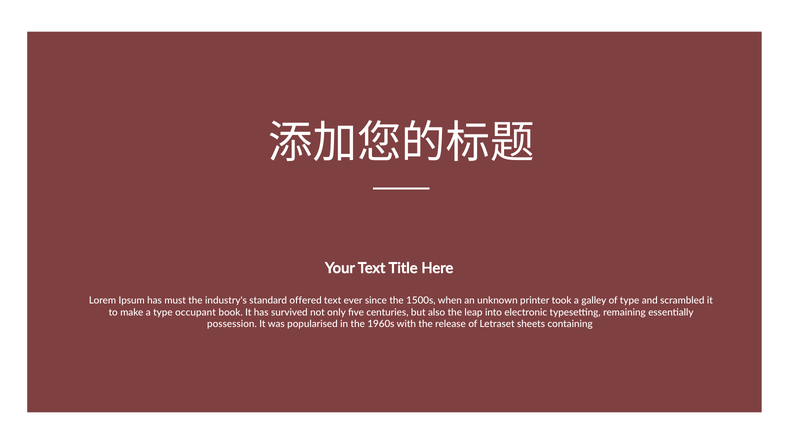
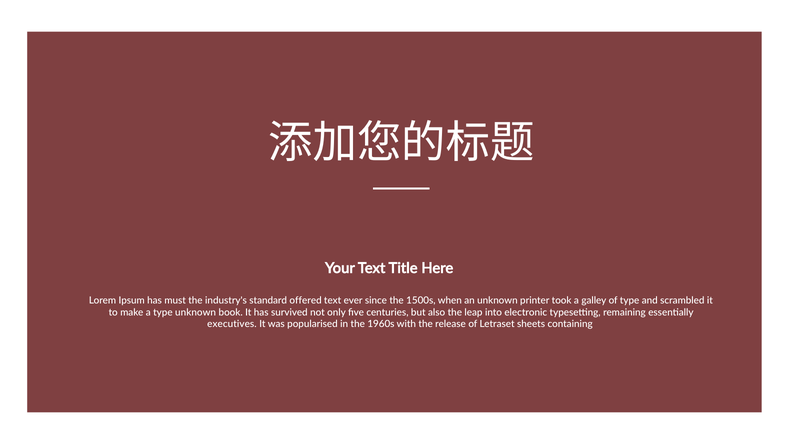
type occupant: occupant -> unknown (196, 312)
possession: possession -> executives (232, 324)
